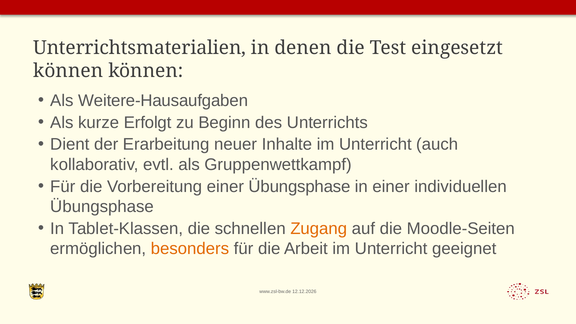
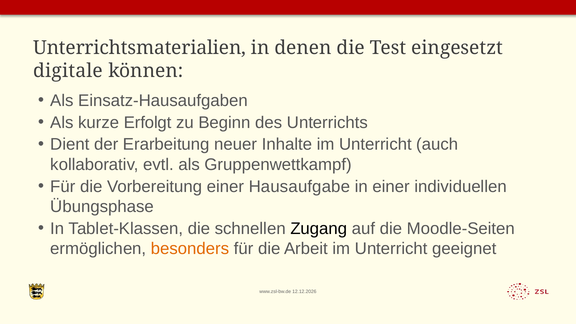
können: können -> digitale (68, 71)
Weitere-Hausaufgaben: Weitere-Hausaufgaben -> Einsatz-Hausaufgaben (163, 101)
einer Übungsphase: Übungsphase -> Hausaufgabe (299, 186)
Zugang colour: orange -> black (319, 229)
